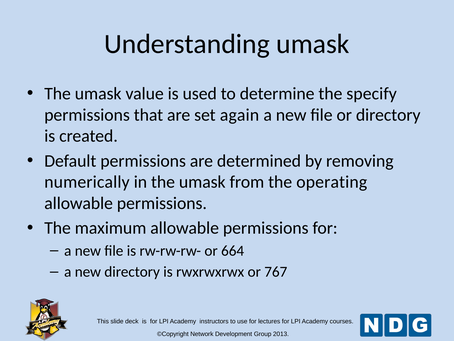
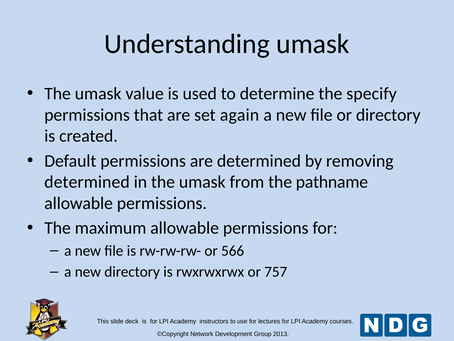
numerically: numerically -> determined (87, 182)
operating: operating -> pathname (332, 182)
664: 664 -> 566 (233, 250)
767: 767 -> 757 (276, 272)
